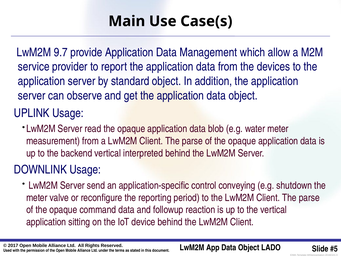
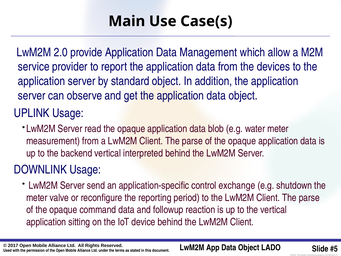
9.7: 9.7 -> 2.0 (61, 52)
conveying: conveying -> exchange (237, 185)
